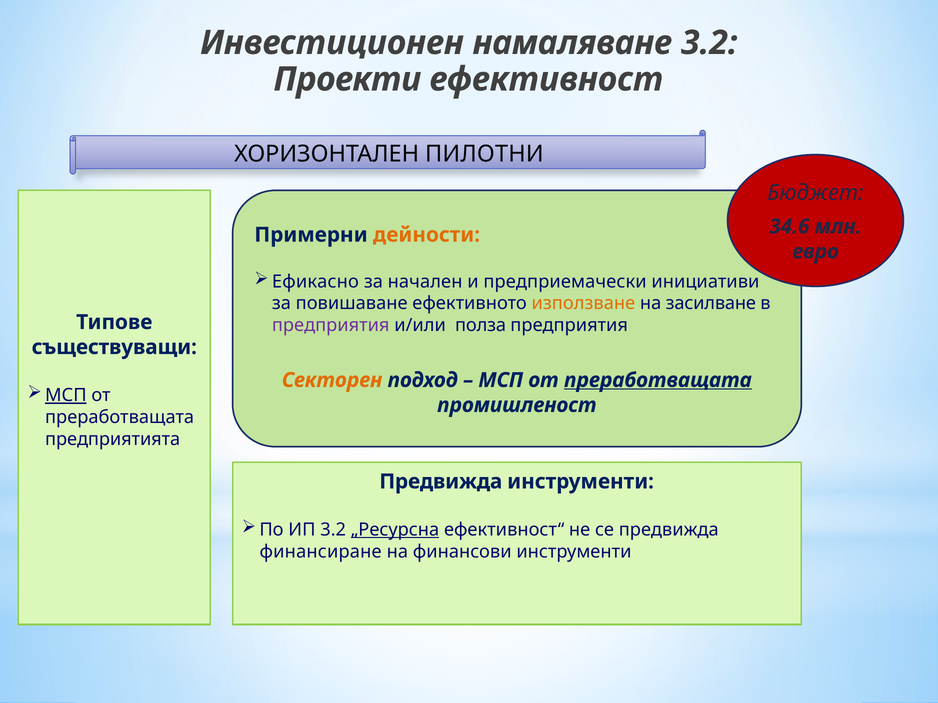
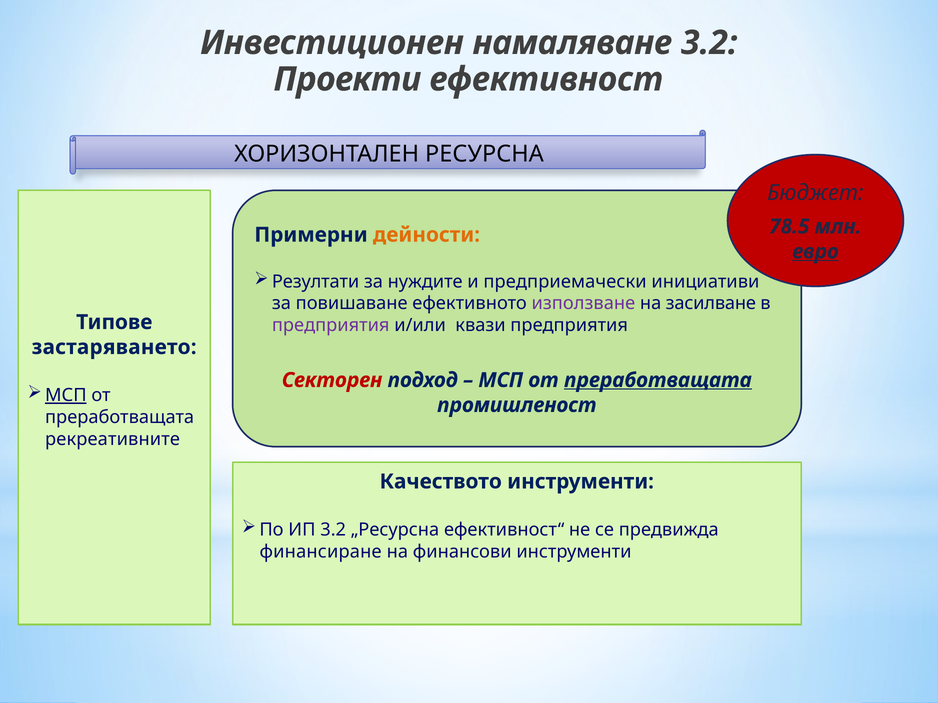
ПИЛОТНИ: ПИЛОТНИ -> РЕСУРСНА (484, 154)
34.6: 34.6 -> 78.5 (789, 227)
евро underline: none -> present (816, 252)
Ефикасно: Ефикасно -> Резултати (316, 282)
начален: начален -> нуждите (425, 282)
използване colour: orange -> purple (583, 304)
полза: полза -> квази (480, 325)
съществуващи: съществуващи -> застаряването (114, 347)
Секторен colour: orange -> red (332, 380)
предприятията: предприятията -> рекреативните (113, 439)
Предвижда: Предвижда -> Качеството (441, 482)
„Ресурсна underline: present -> none (395, 530)
